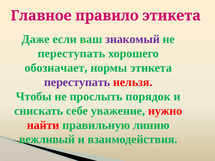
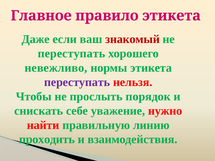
знакомый colour: purple -> red (132, 39)
обозначает: обозначает -> невежливо (56, 68)
вежливый: вежливый -> проходить (47, 140)
